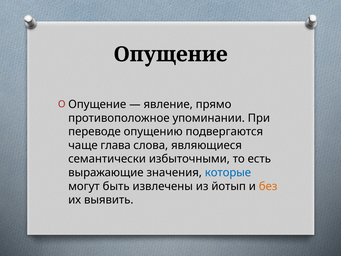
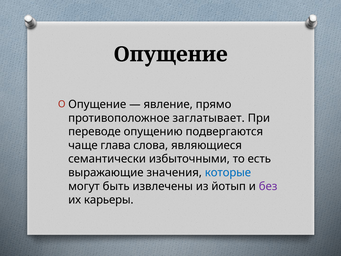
упоминании: упоминании -> заглатывает (209, 118)
без colour: orange -> purple (268, 186)
выявить: выявить -> карьеры (109, 200)
